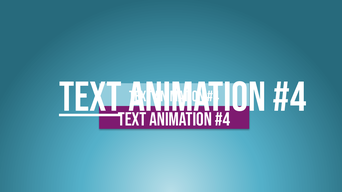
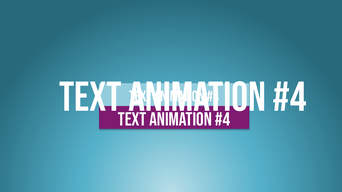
Text underline: present -> none (90, 97)
